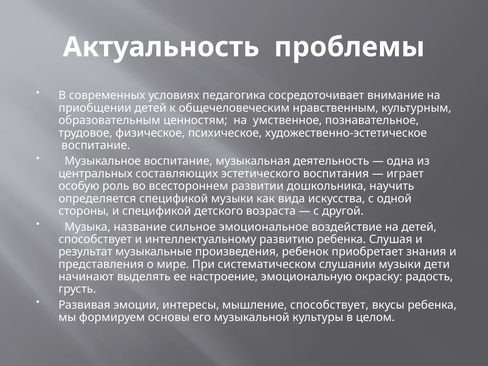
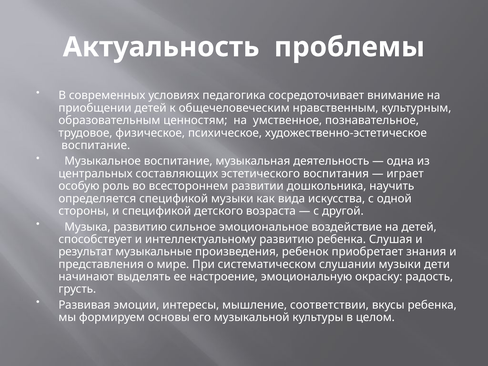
Музыка название: название -> развитию (140, 227)
мышление способствует: способствует -> соответствии (329, 305)
